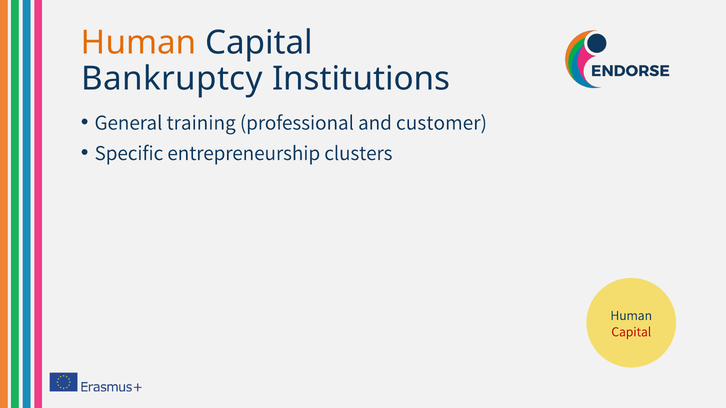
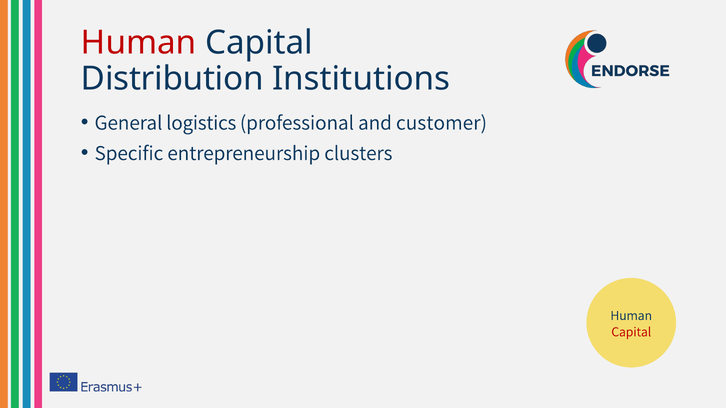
Human colour: orange -> red (139, 43)
Bankruptcy: Bankruptcy -> Distribution (172, 79)
training: training -> logistics (201, 123)
